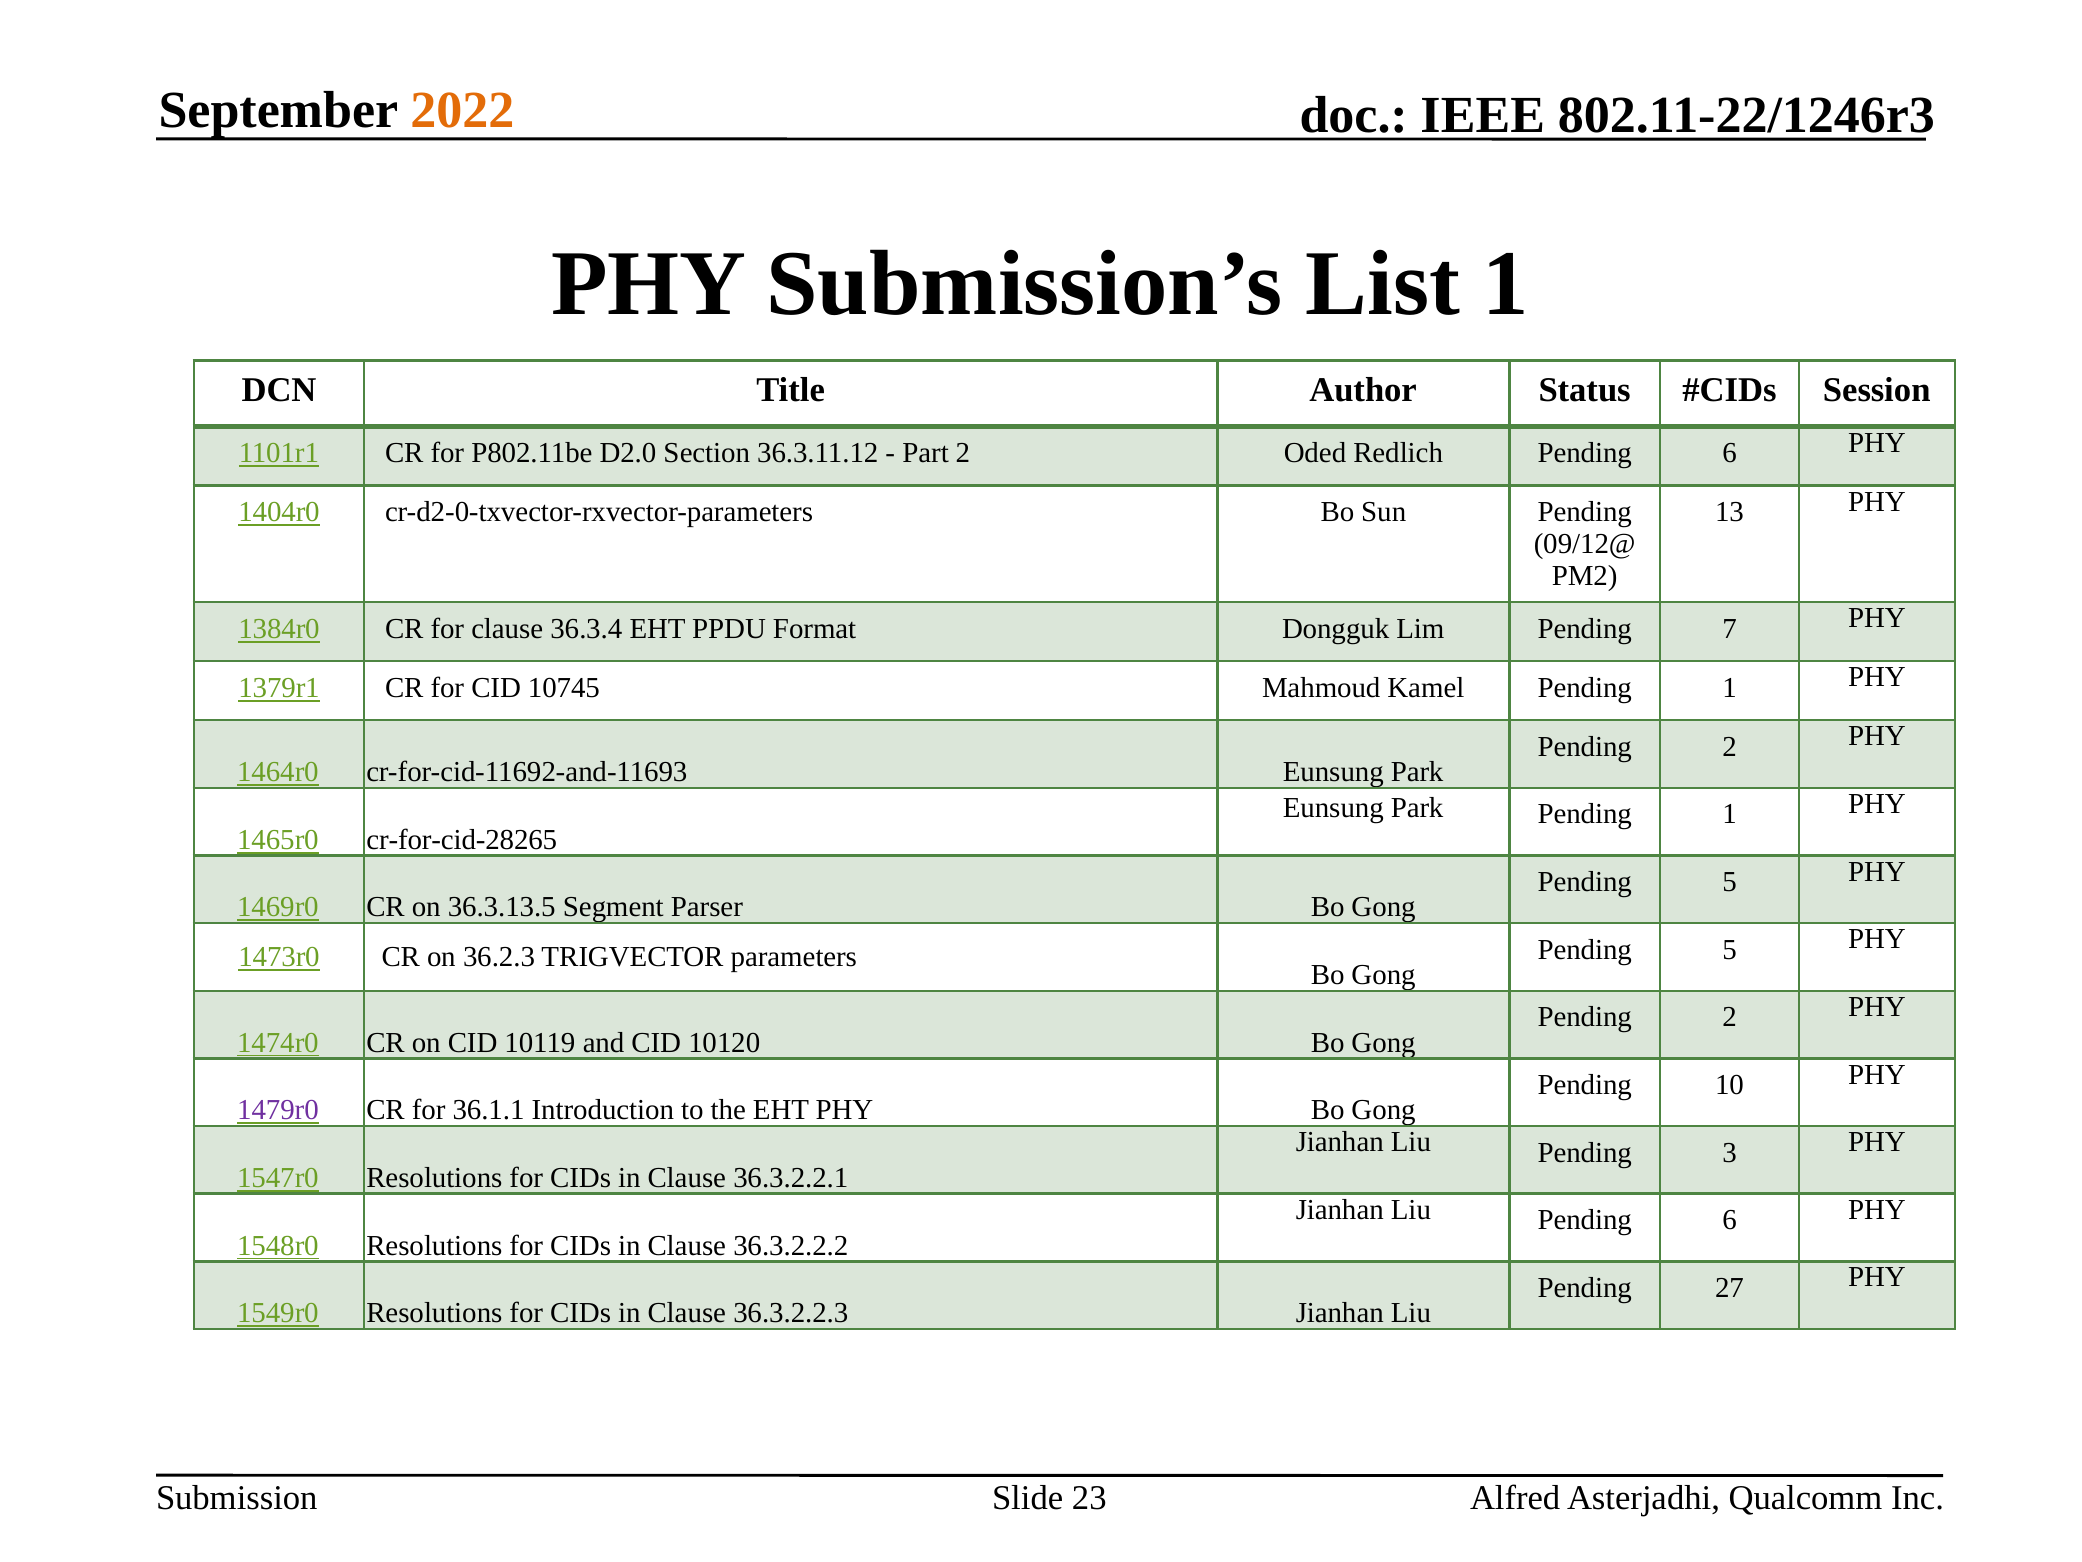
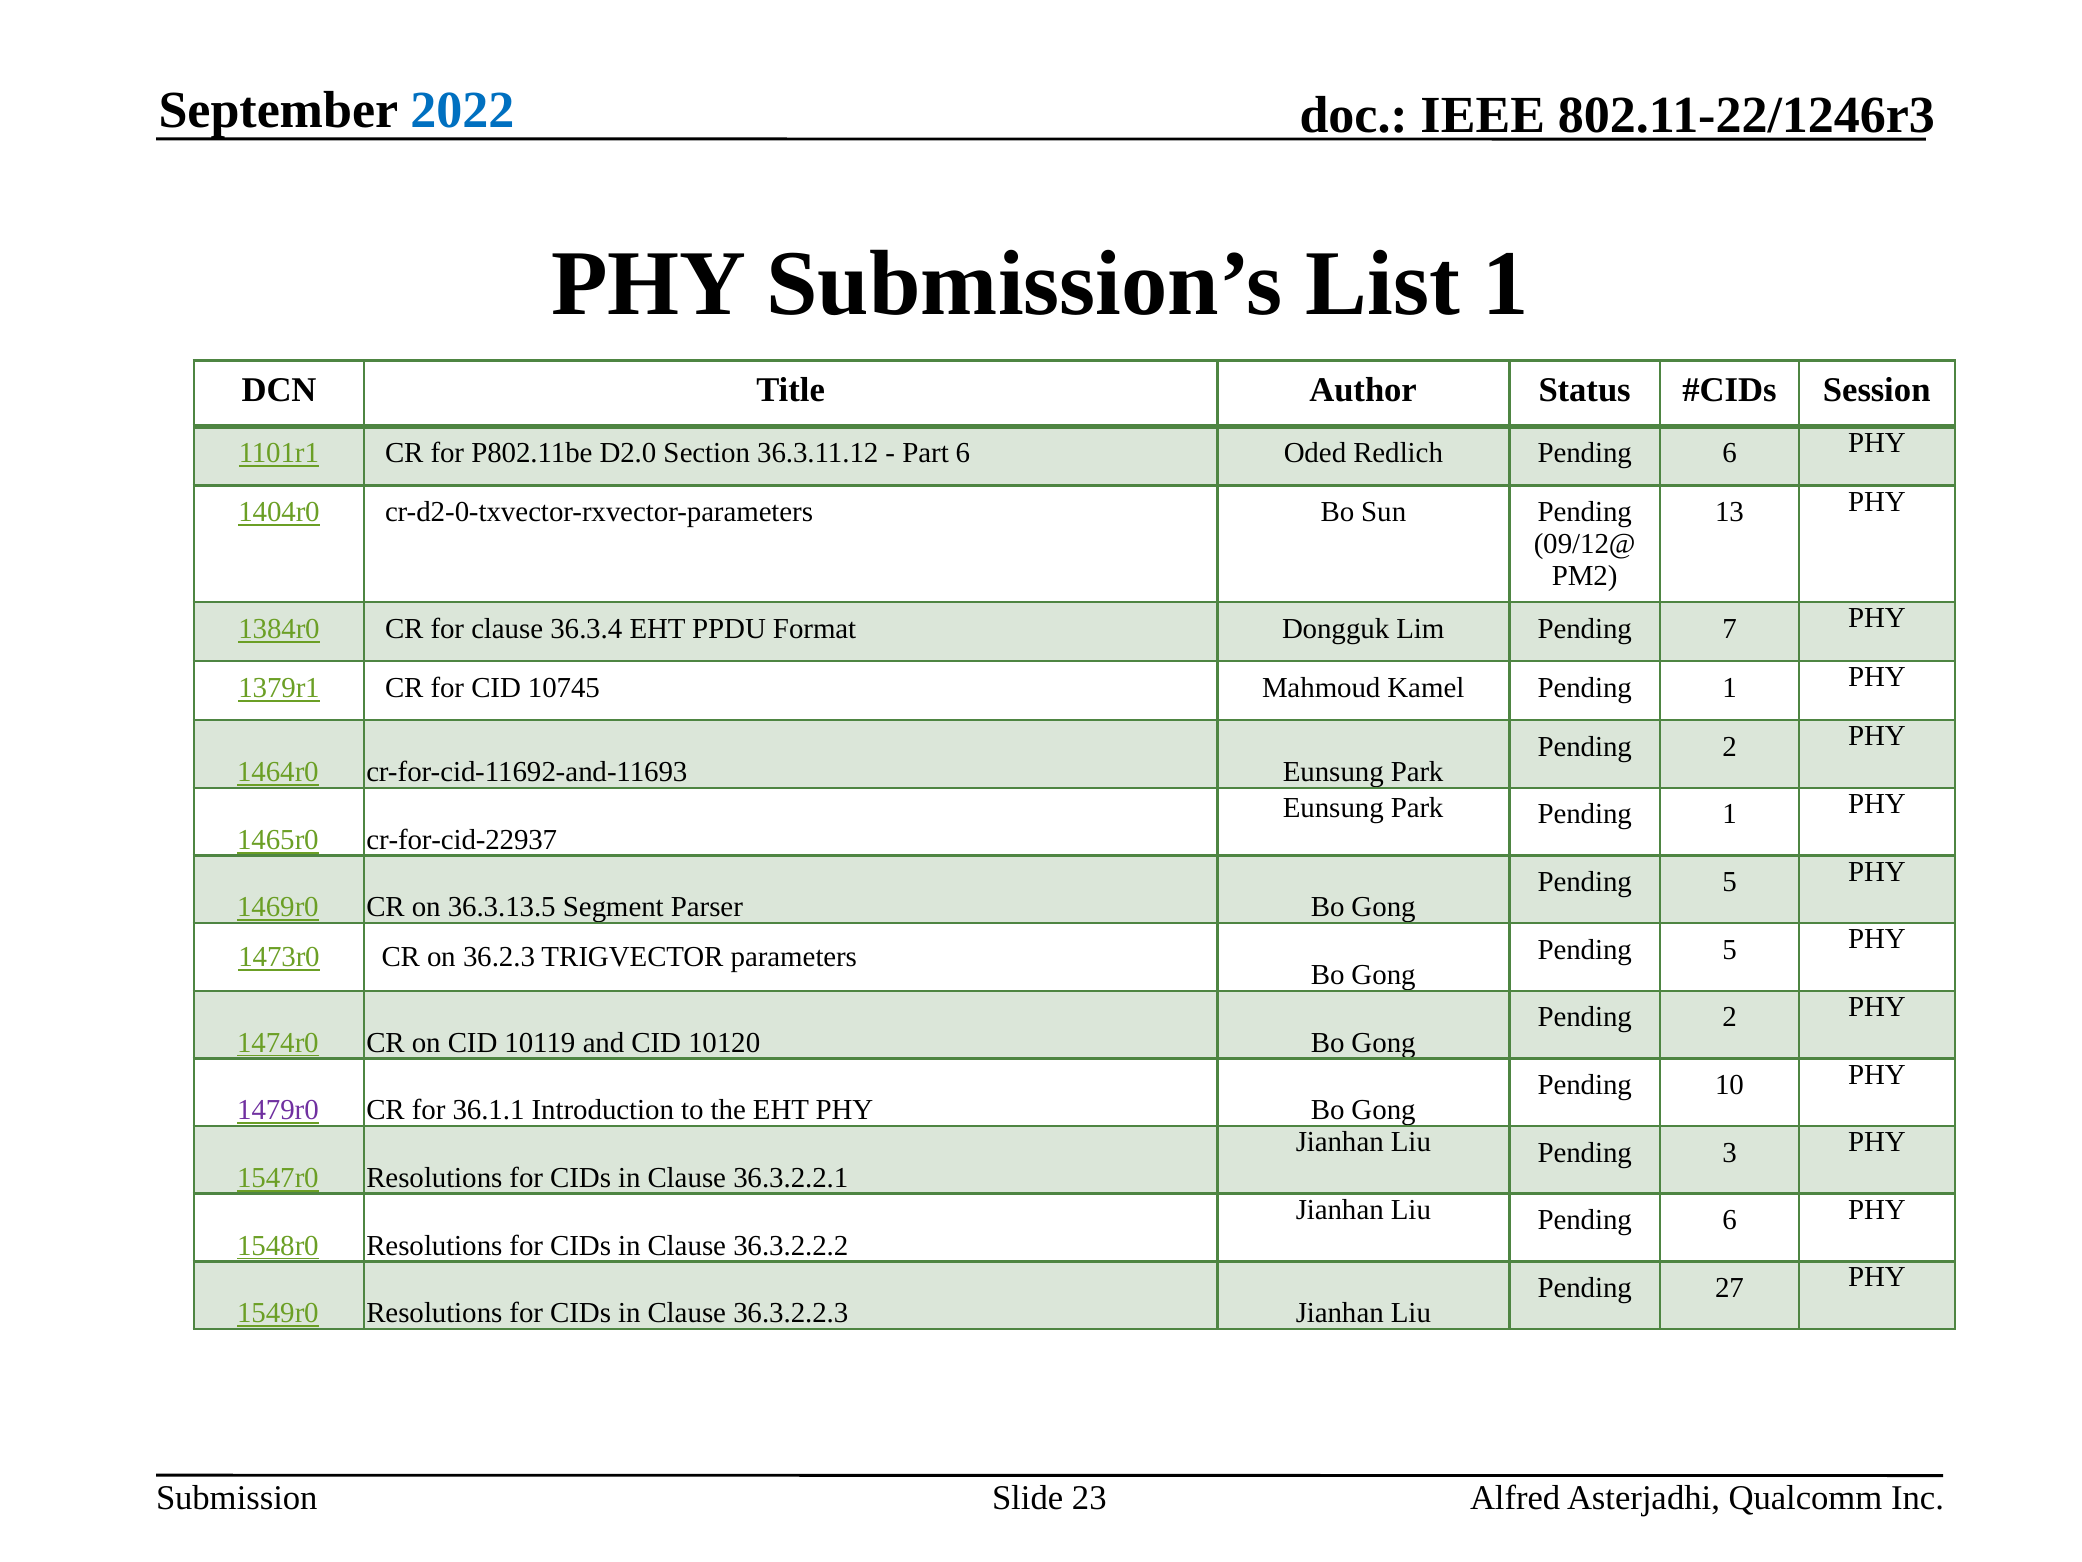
2022 colour: orange -> blue (462, 110)
Part 2: 2 -> 6 (963, 453)
cr-for-cid-28265: cr-for-cid-28265 -> cr-for-cid-22937 (462, 839)
